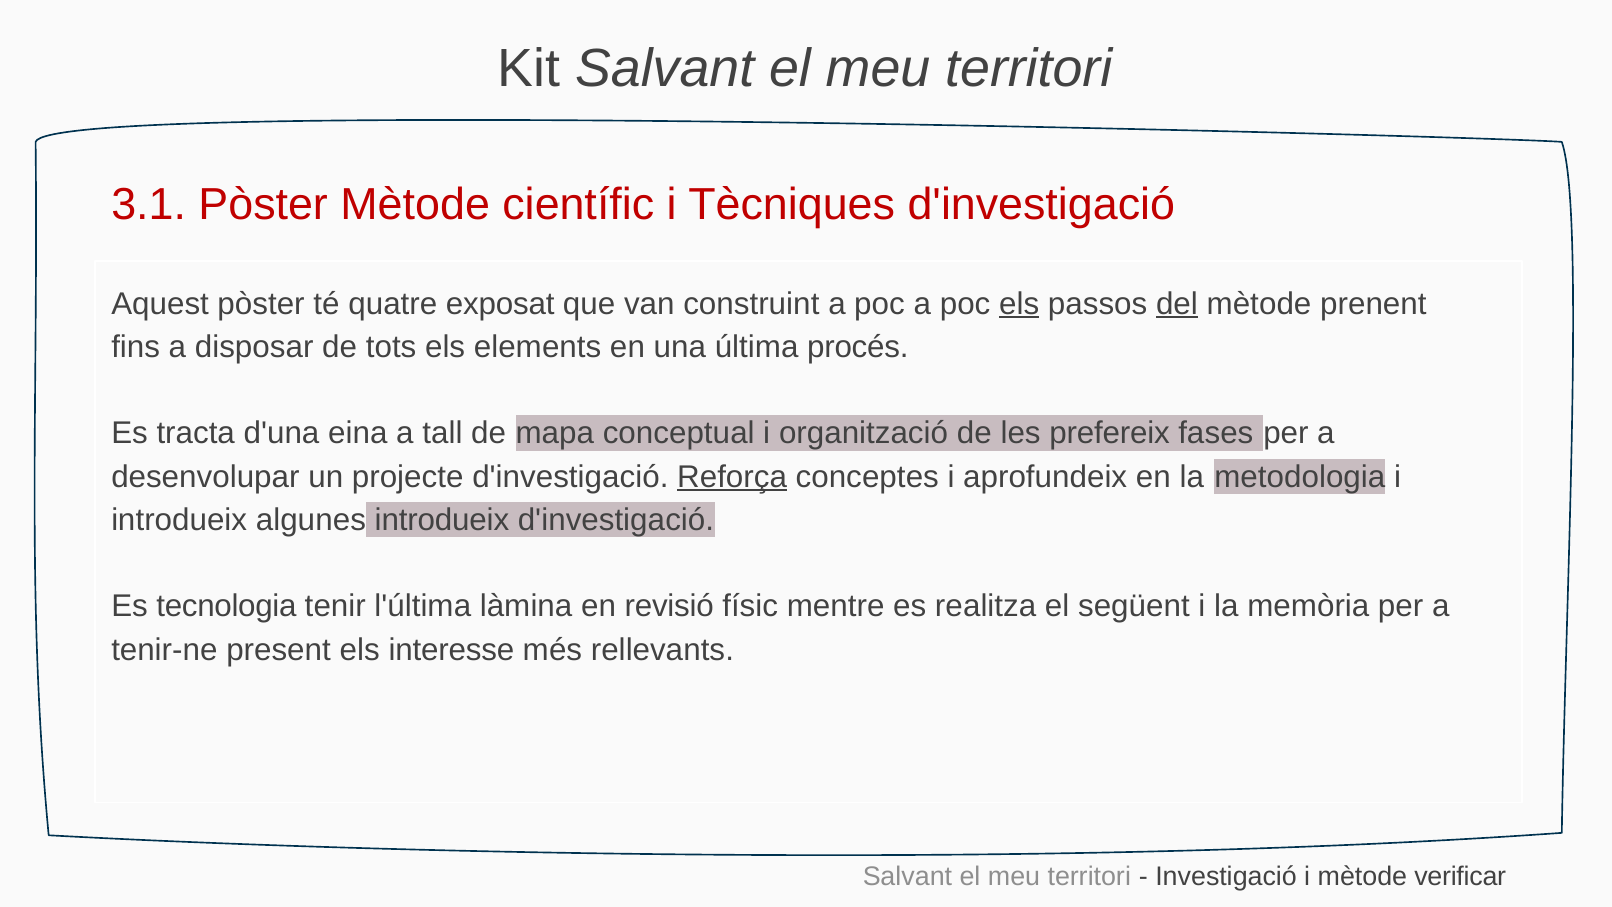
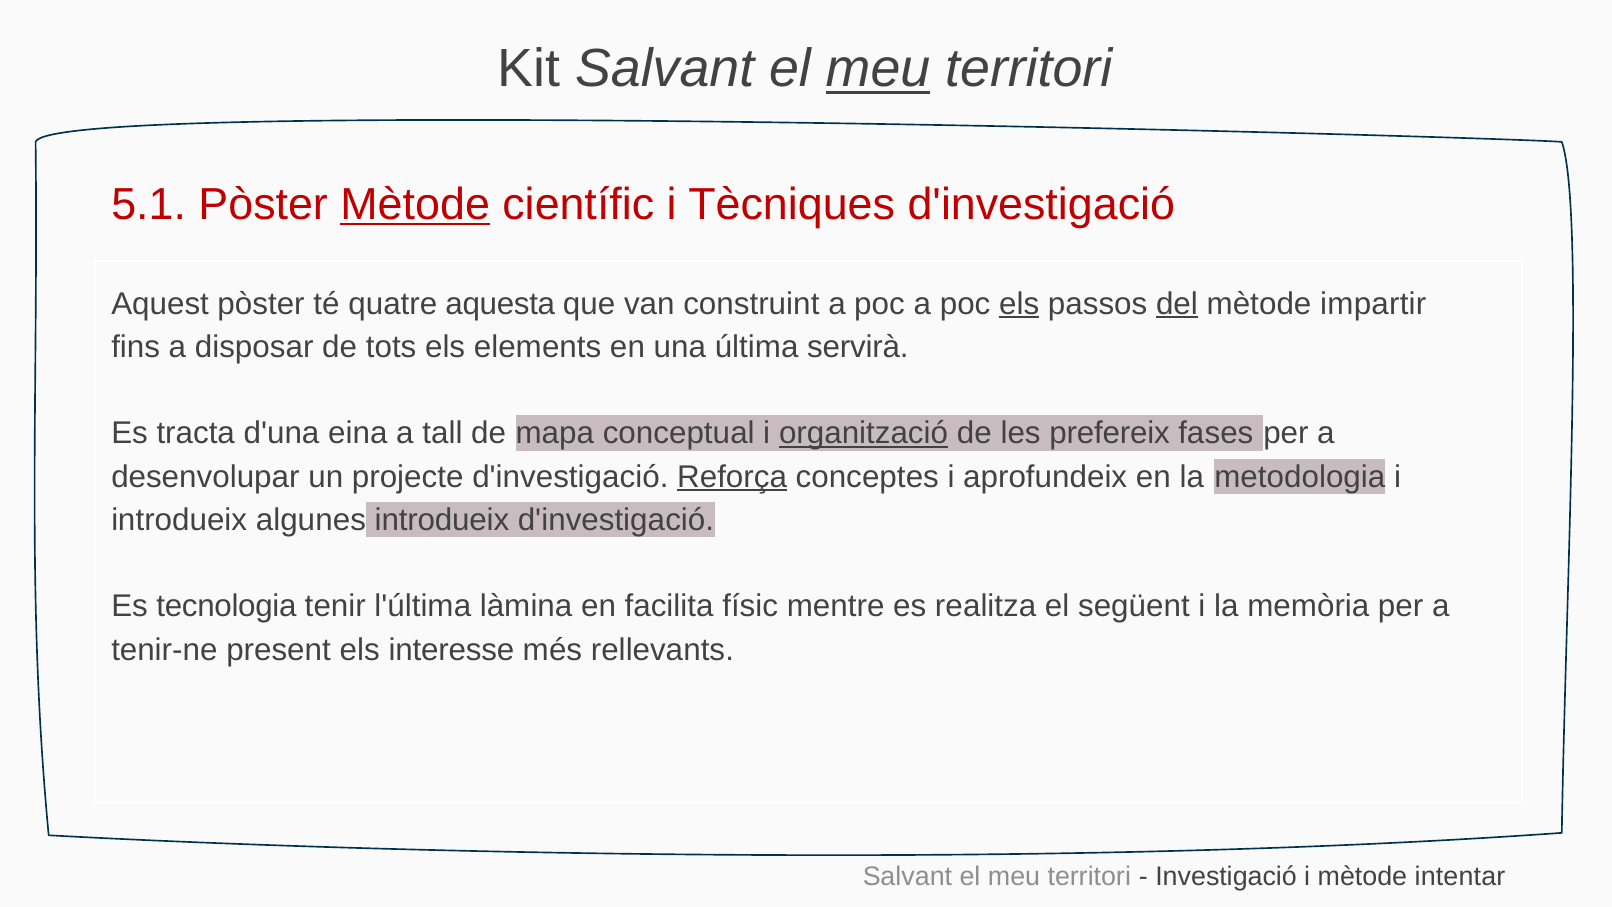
meu underline: none -> present (878, 69)
3.1: 3.1 -> 5.1 (149, 205)
Mètode underline: none -> present (415, 205)
exposat: exposat -> aquesta (500, 304)
prenent: prenent -> impartir (1373, 304)
procés: procés -> servirà (858, 347)
organització underline: none -> present (864, 433)
revisió: revisió -> facilita (669, 606)
verificar: verificar -> intentar (1460, 876)
